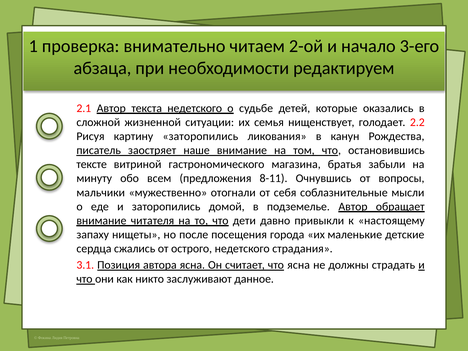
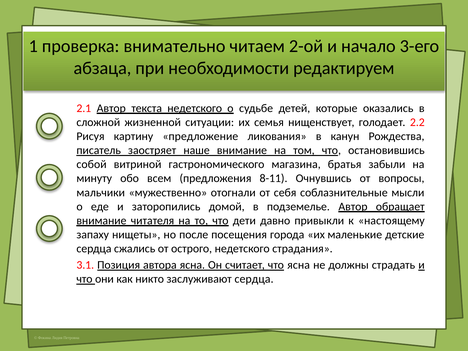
картину заторопились: заторопились -> предложение (200, 136)
тексте: тексте -> собой (92, 164)
заслуживают данное: данное -> сердца (254, 279)
